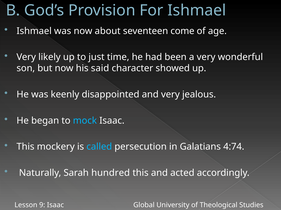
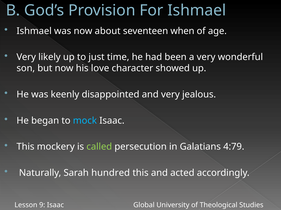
come: come -> when (182, 31)
said: said -> love (100, 69)
called colour: light blue -> light green (99, 147)
4:74: 4:74 -> 4:79 (234, 147)
